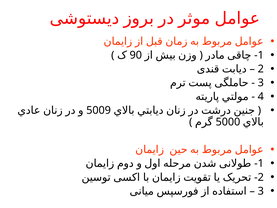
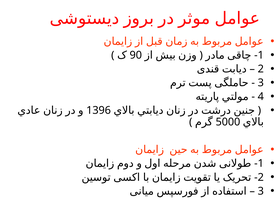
5009: 5009 -> 1396 (99, 110)
